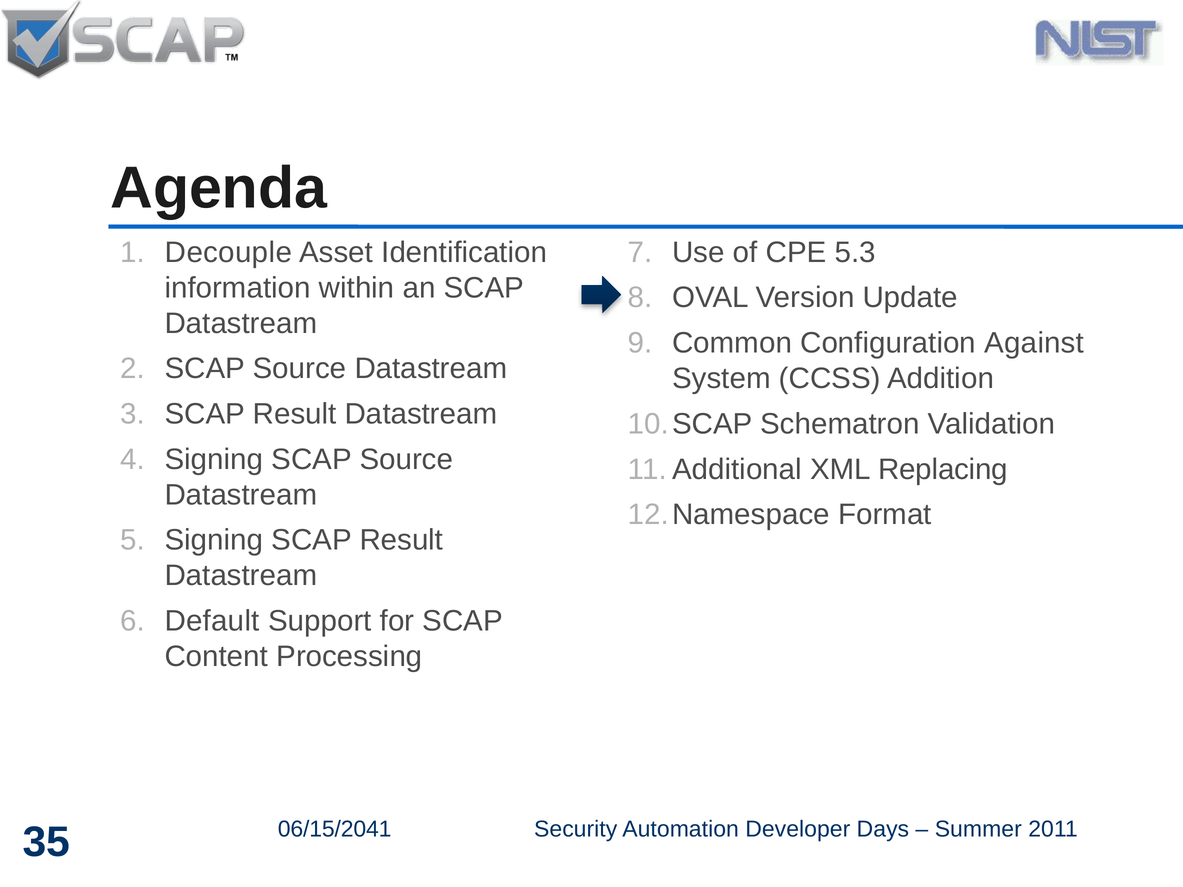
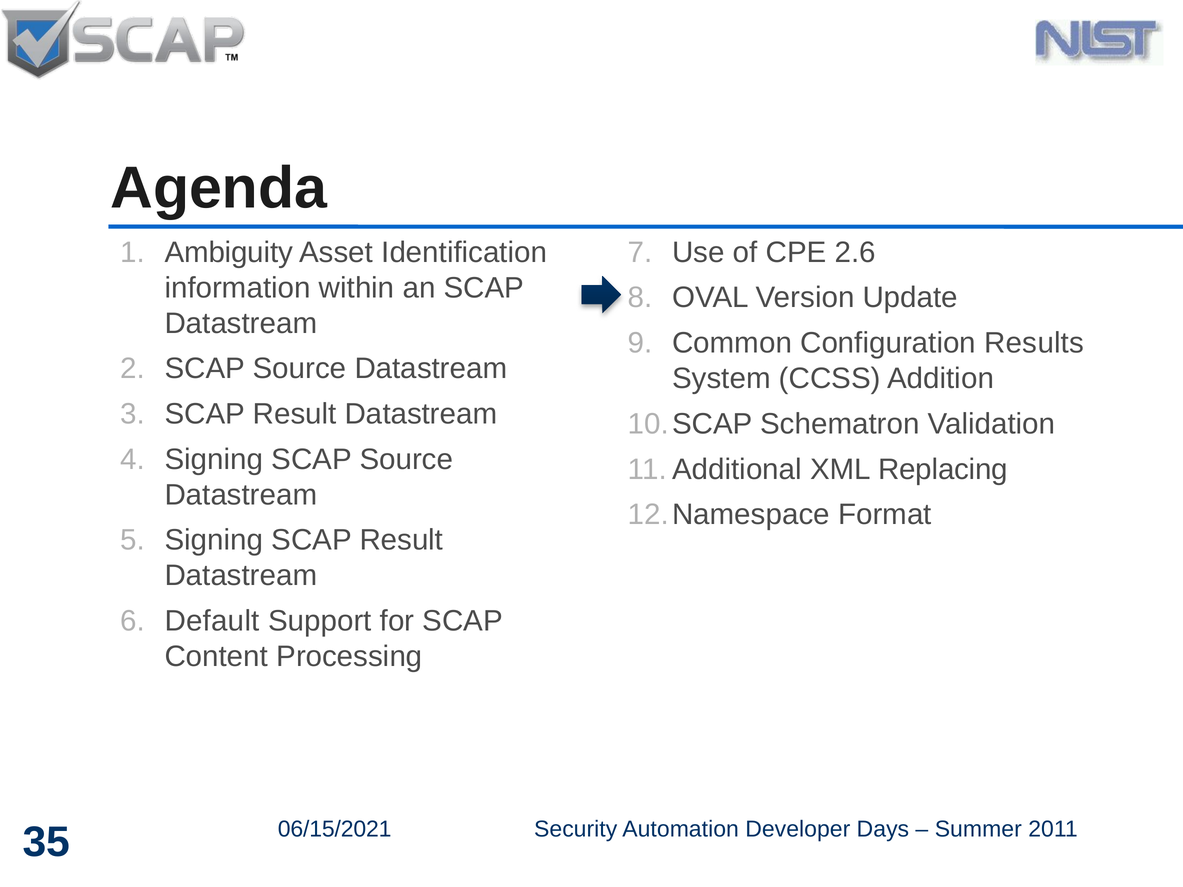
Decouple: Decouple -> Ambiguity (229, 252)
5.3: 5.3 -> 2.6 (855, 252)
Against: Against -> Results (1034, 343)
06/15/2041: 06/15/2041 -> 06/15/2021 (335, 830)
